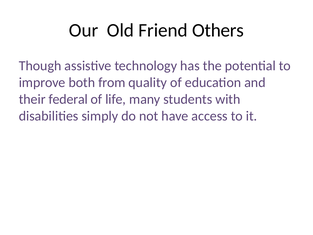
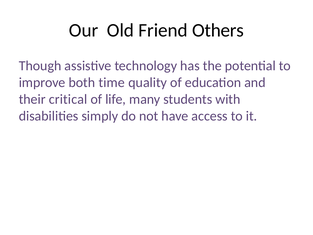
from: from -> time (112, 82)
federal: federal -> critical (68, 99)
